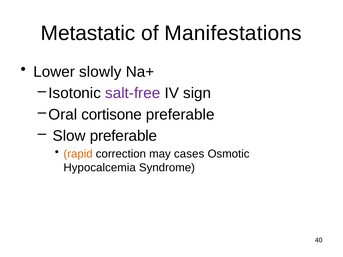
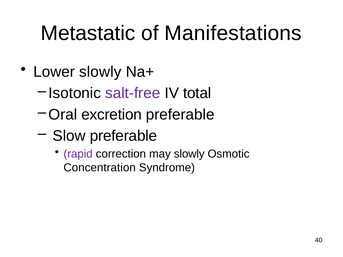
sign: sign -> total (197, 93)
cortisone: cortisone -> excretion (112, 115)
rapid colour: orange -> purple (78, 154)
may cases: cases -> slowly (189, 154)
Hypocalcemia: Hypocalcemia -> Concentration (100, 168)
